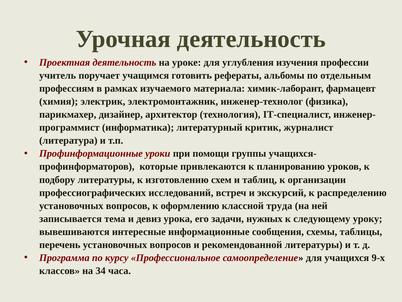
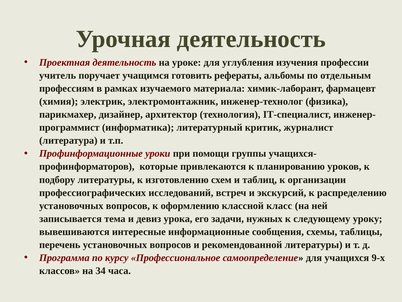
труда: труда -> класс (279, 205)
